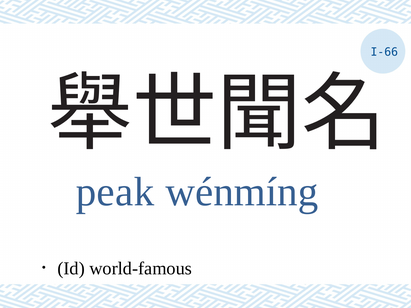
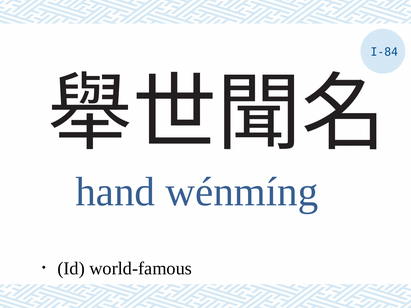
I-66: I-66 -> I-84 (384, 52)
peak: peak -> hand (115, 192)
